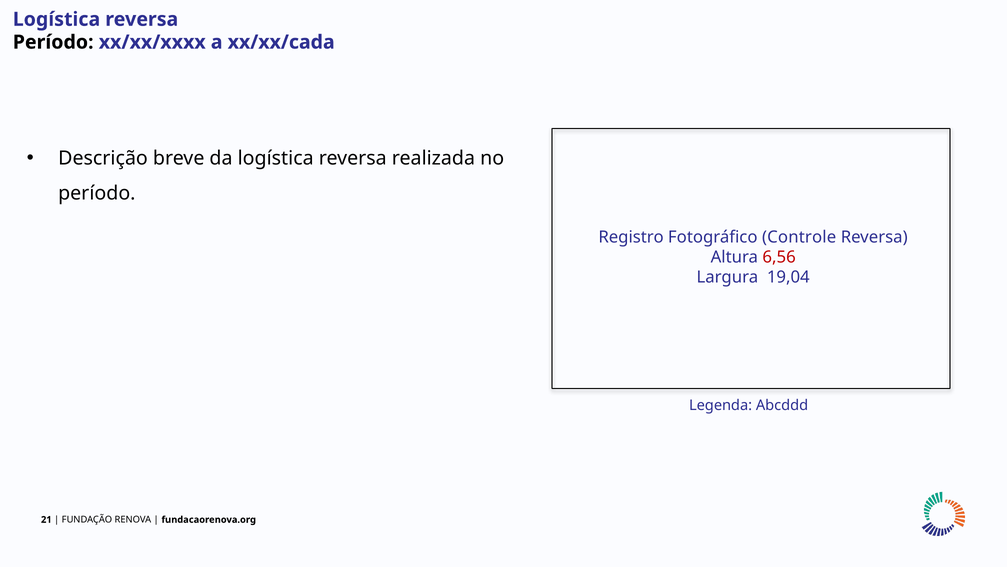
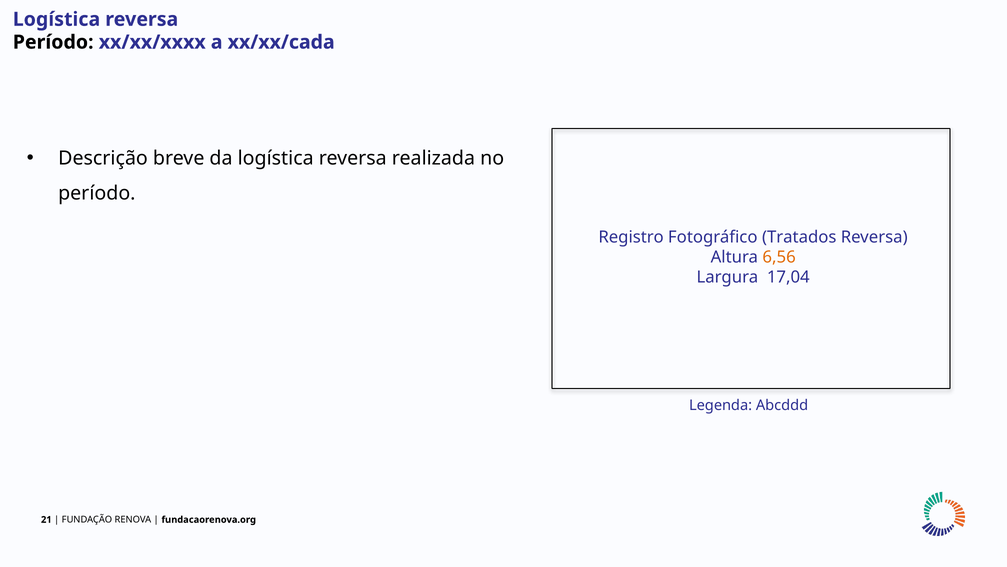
Controle: Controle -> Tratados (799, 237)
6,56 colour: red -> orange (779, 257)
19,04: 19,04 -> 17,04 (788, 277)
